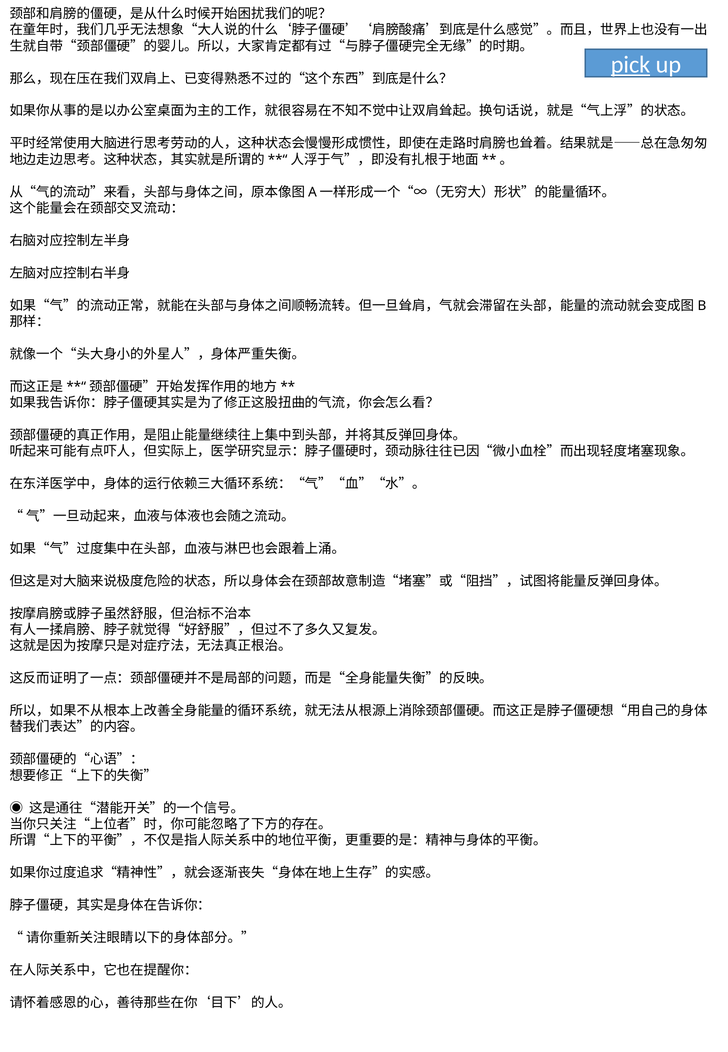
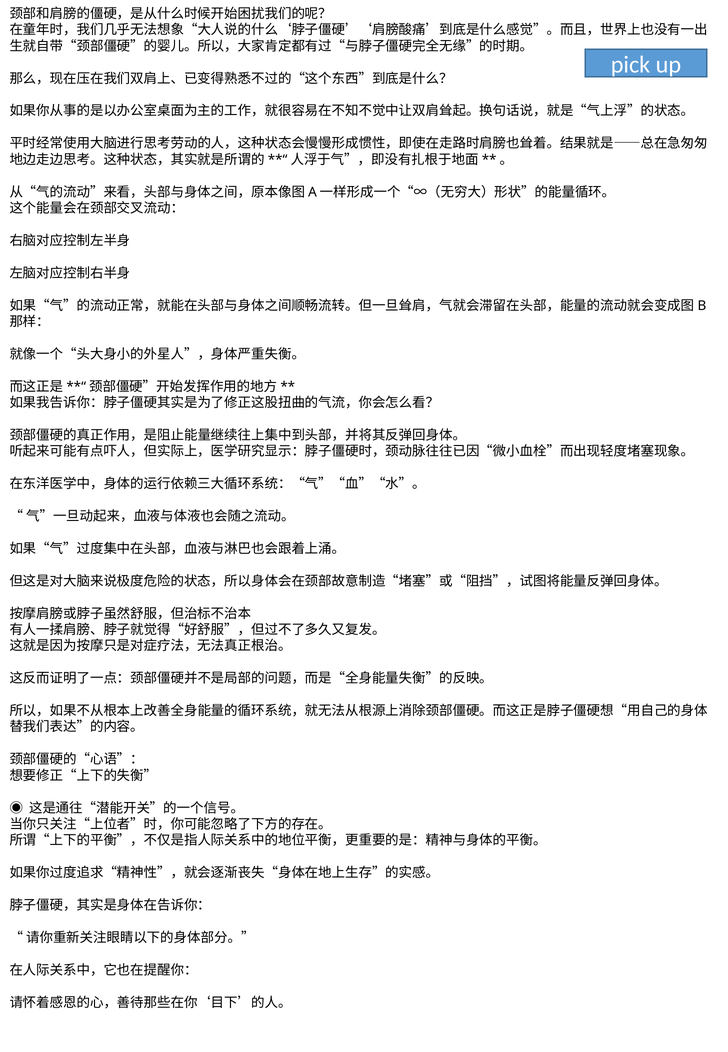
pick underline: present -> none (630, 65)
